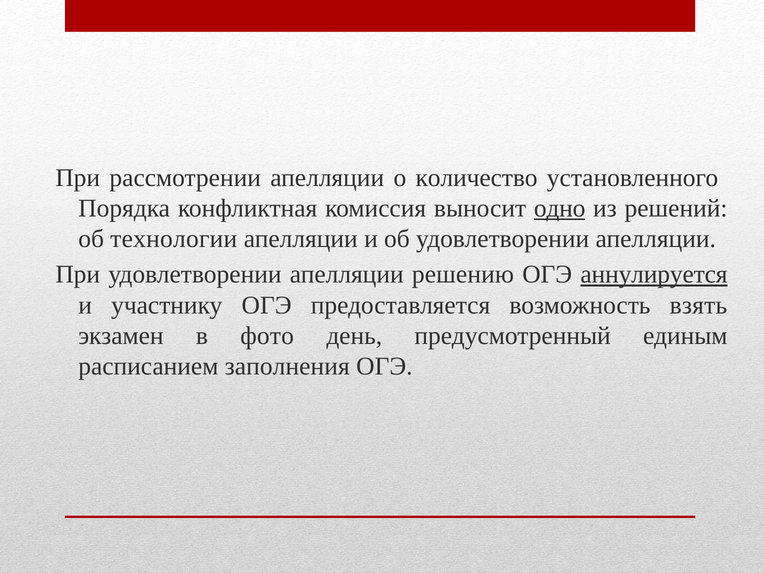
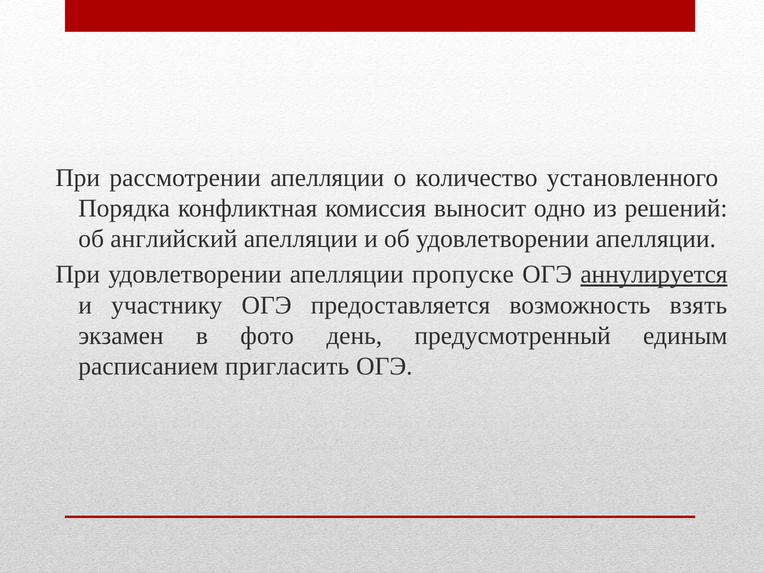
одно underline: present -> none (560, 208)
технологии: технологии -> английский (174, 239)
решению: решению -> пропуске (463, 275)
заполнения: заполнения -> пригласить (287, 366)
